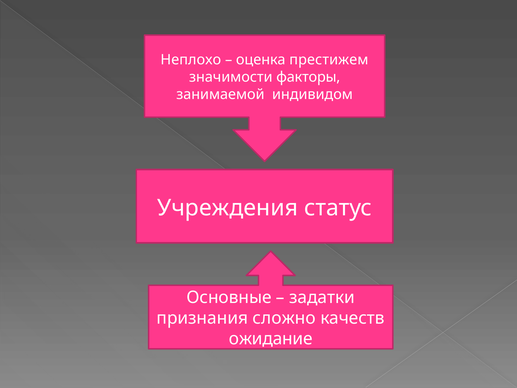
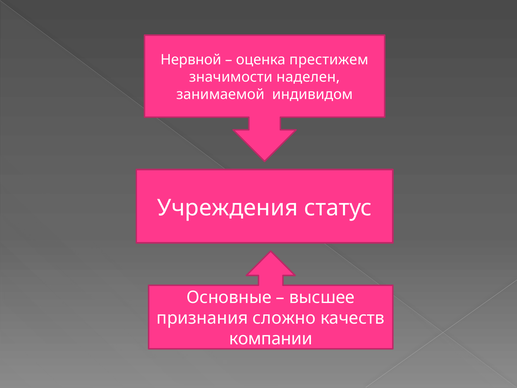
Неплохо: Неплохо -> Нервной (191, 60)
факторы: факторы -> наделен (308, 77)
задатки: задатки -> высшее (322, 297)
ожидание: ожидание -> компании (271, 339)
